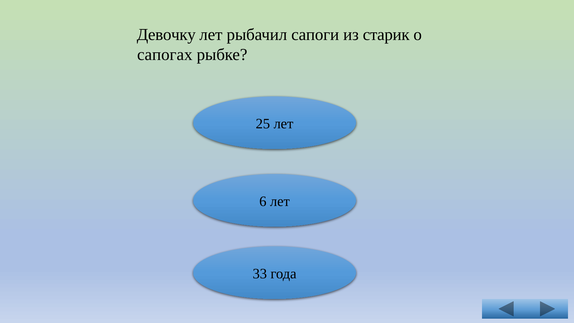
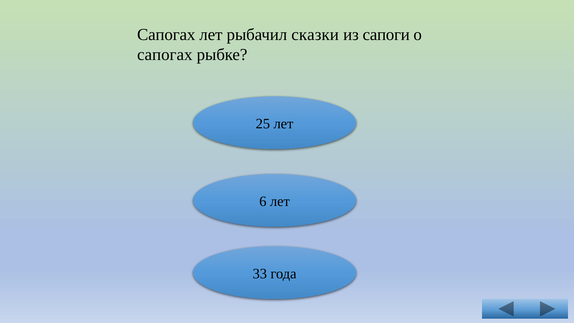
Девочку: Девочку -> Сапогах (166, 35)
сапоги: сапоги -> сказки (315, 35)
старик: старик -> сапоги (386, 35)
